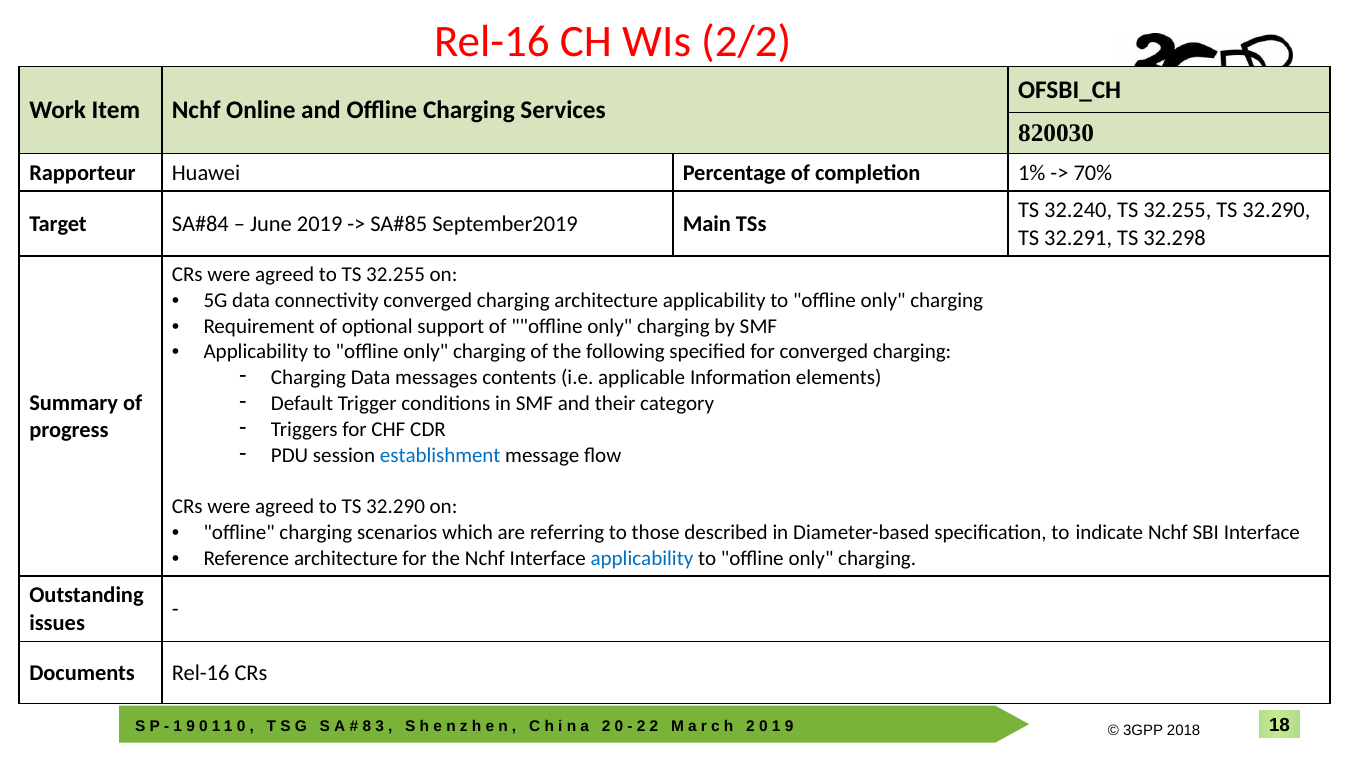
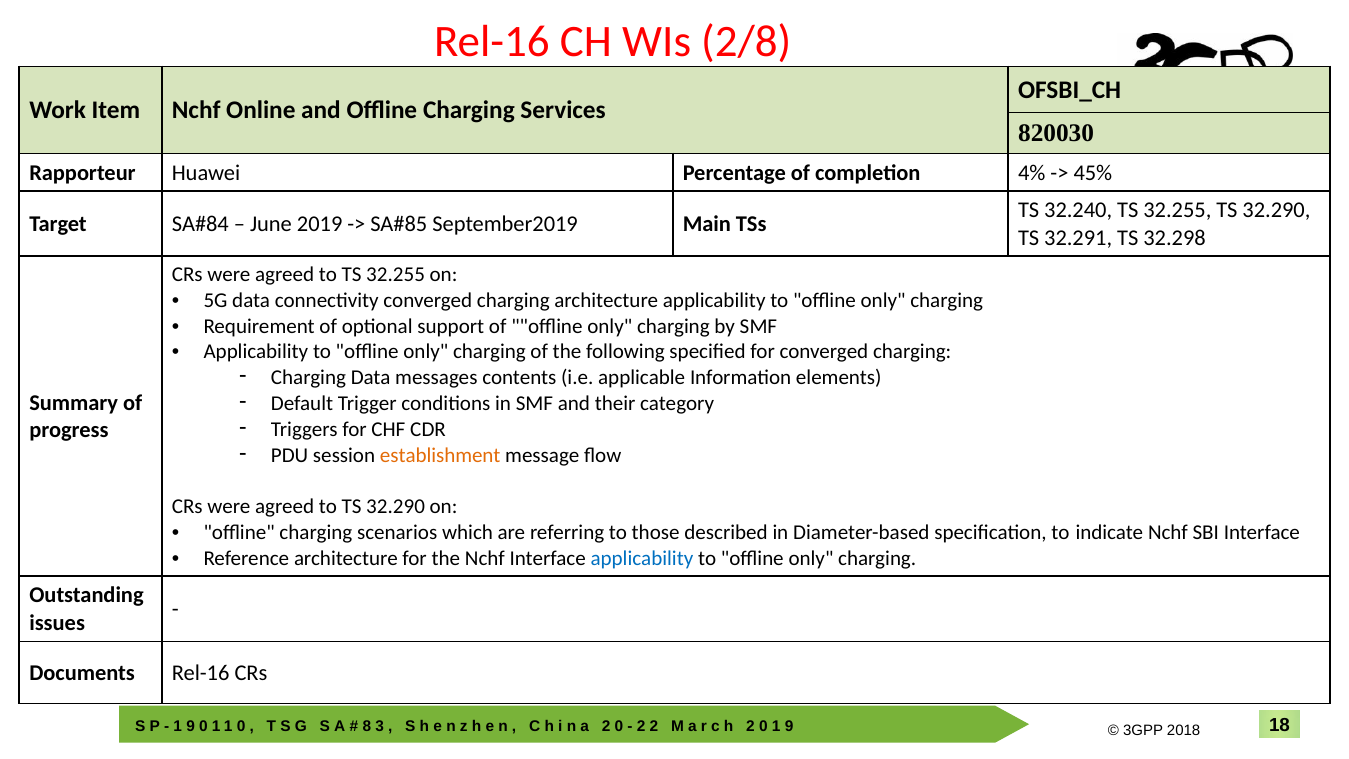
2/2: 2/2 -> 2/8 (746, 41)
1%: 1% -> 4% (1032, 173)
70%: 70% -> 45% (1093, 173)
establishment colour: blue -> orange (440, 455)
